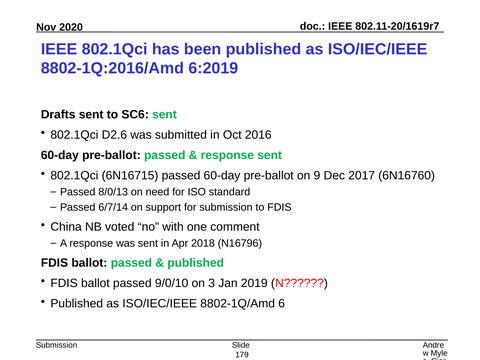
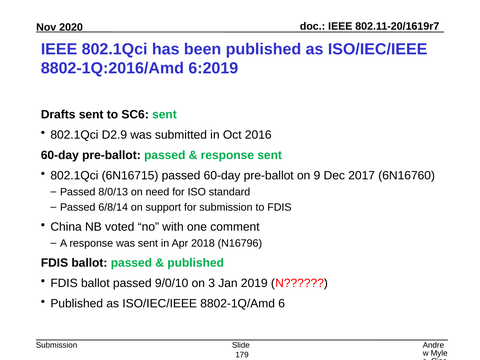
D2.6: D2.6 -> D2.9 (114, 135)
6/7/14: 6/7/14 -> 6/8/14 (113, 207)
